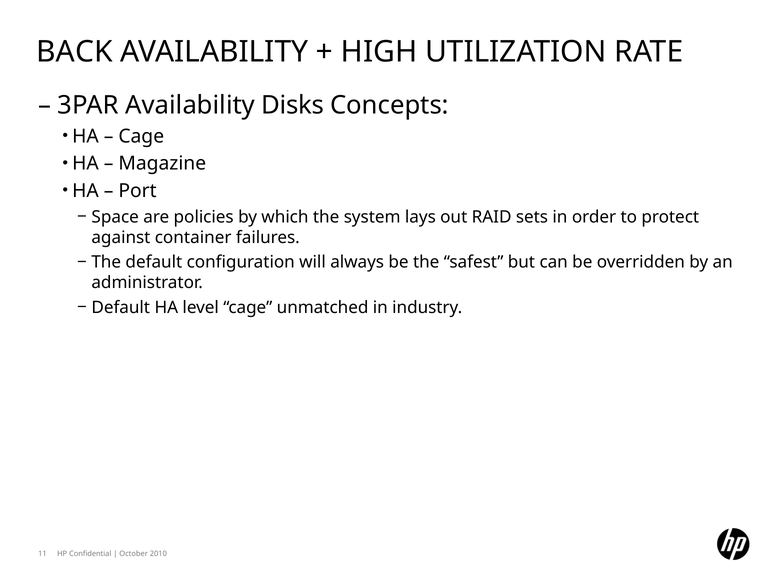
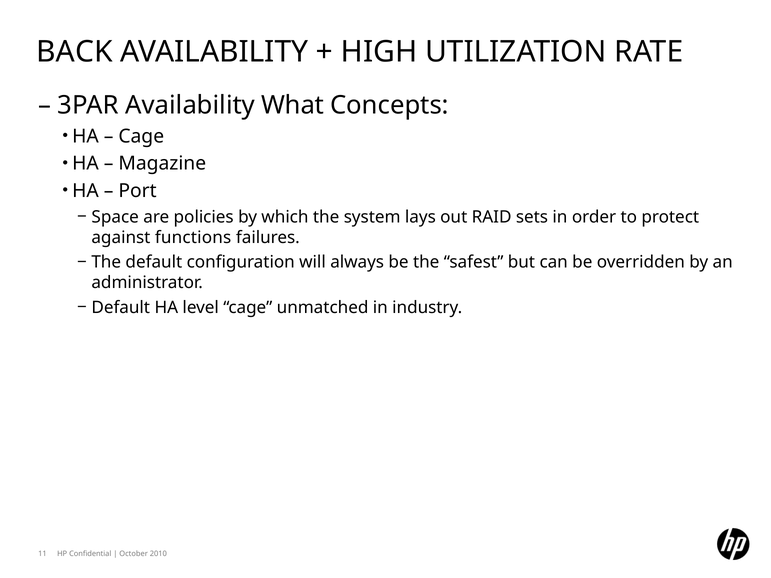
Disks: Disks -> What (293, 105)
container: container -> functions (193, 238)
